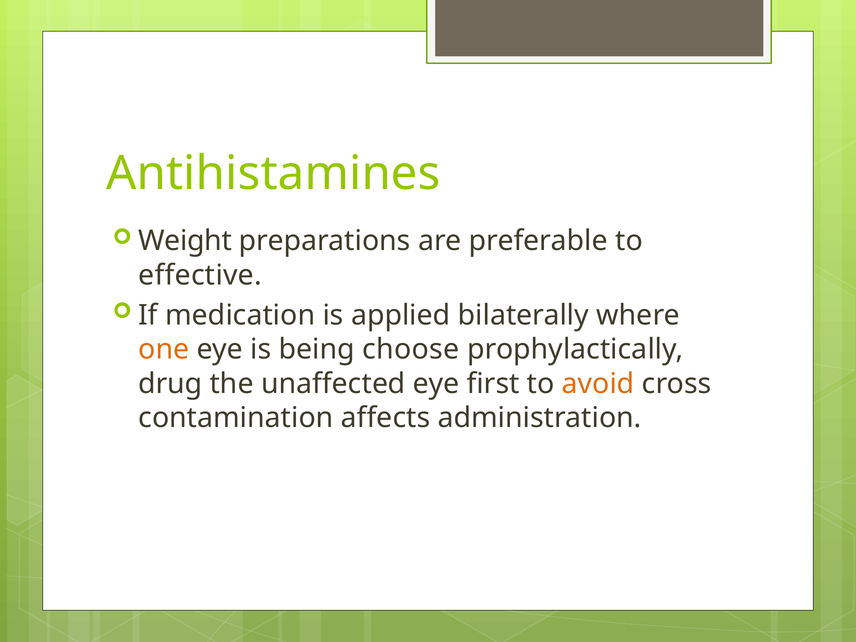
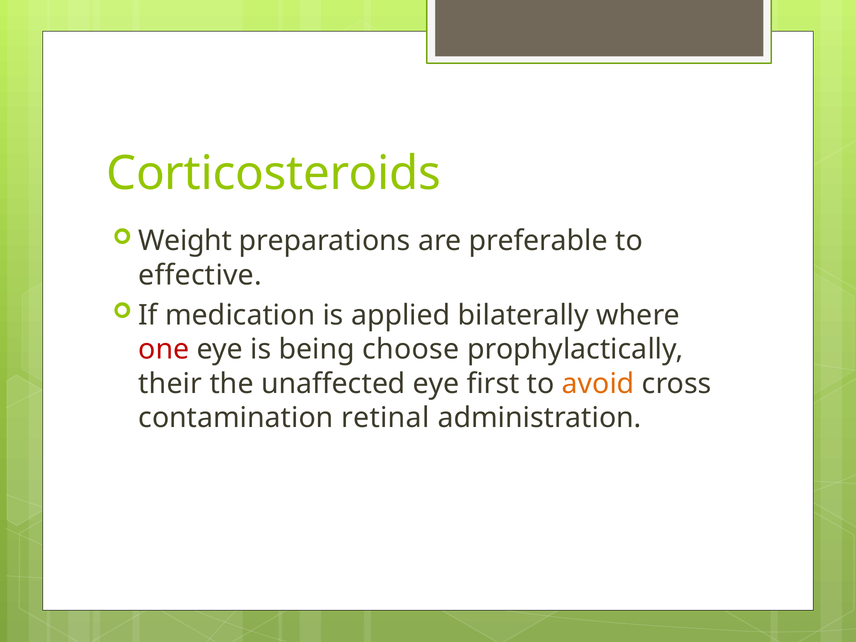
Antihistamines: Antihistamines -> Corticosteroids (274, 174)
one colour: orange -> red (164, 349)
drug: drug -> their (170, 384)
affects: affects -> retinal (385, 418)
